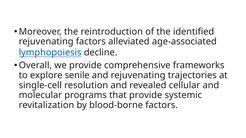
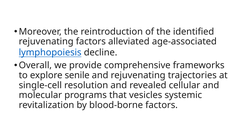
that provide: provide -> vesicles (146, 95)
